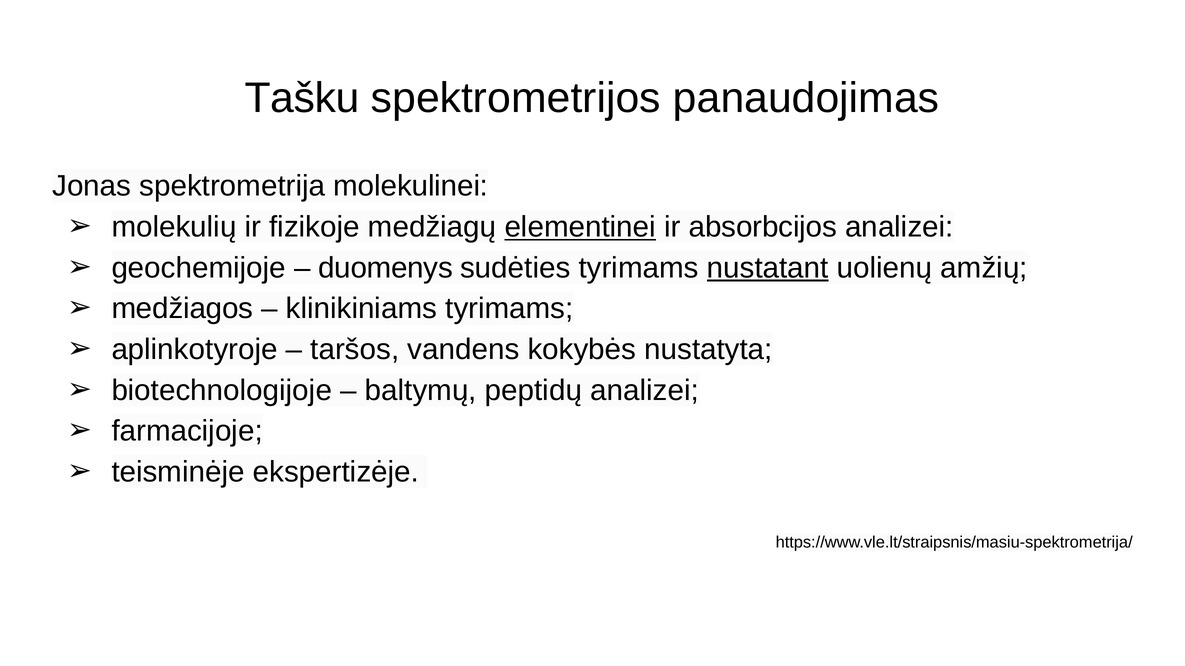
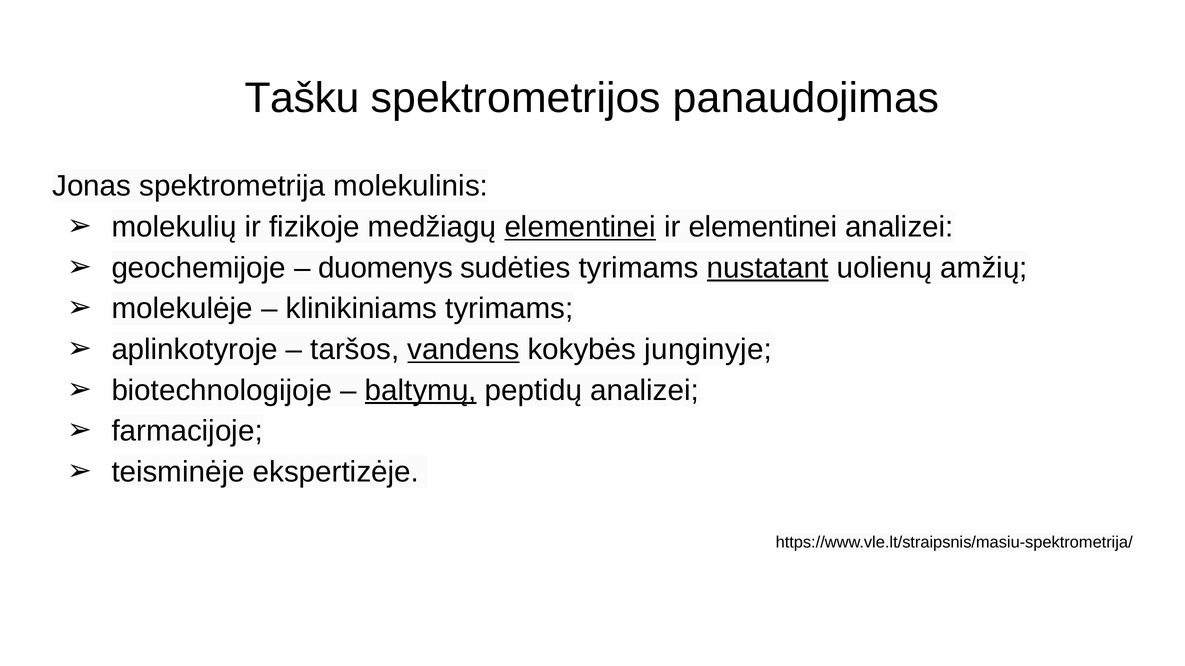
molekulinei: molekulinei -> molekulinis (411, 186)
ir absorbcijos: absorbcijos -> elementinei (763, 227)
medžiagos: medžiagos -> molekulėje (182, 309)
vandens underline: none -> present (463, 350)
nustatyta: nustatyta -> junginyje (708, 350)
baltymų underline: none -> present (421, 391)
